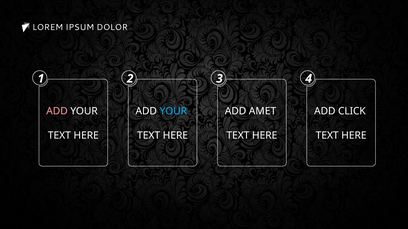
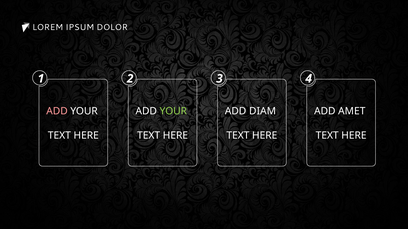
YOUR colour: light blue -> light green (173, 111)
AMET: AMET -> DIAM (263, 111)
CLICK: CLICK -> AMET (352, 111)
